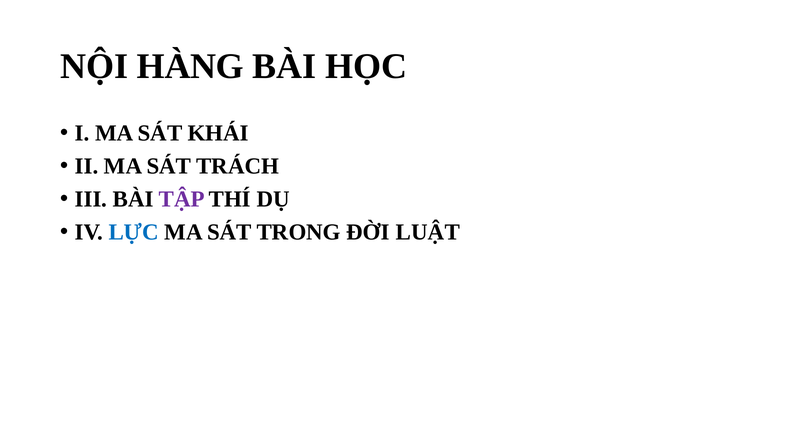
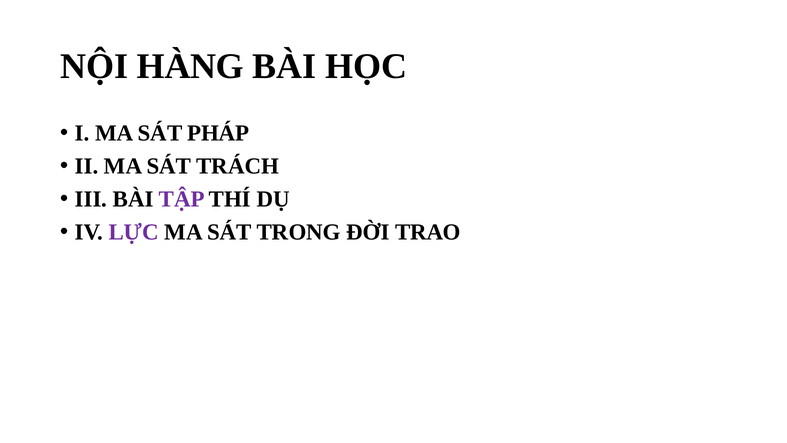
KHÁI: KHÁI -> PHÁP (218, 133)
LỰC colour: blue -> purple (134, 232)
LUẬT: LUẬT -> TRAO (428, 232)
